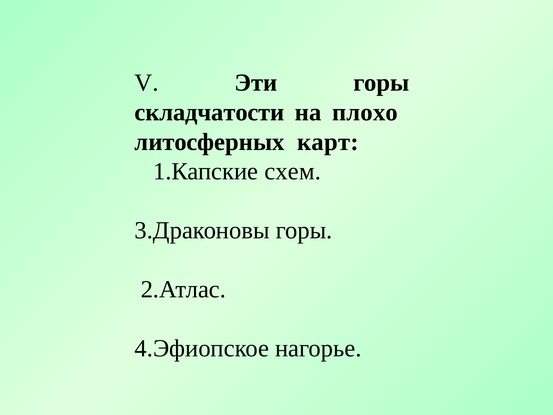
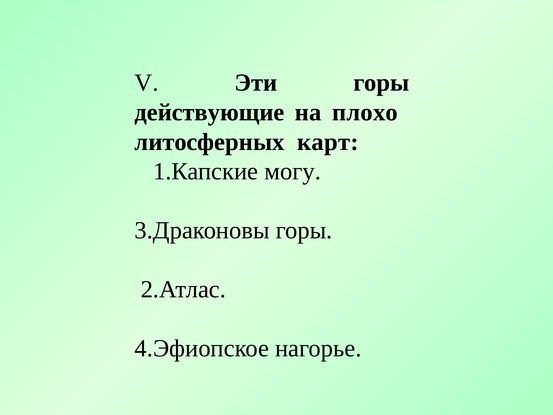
складчатости: складчатости -> действующие (209, 112)
схем: схем -> могу (293, 171)
